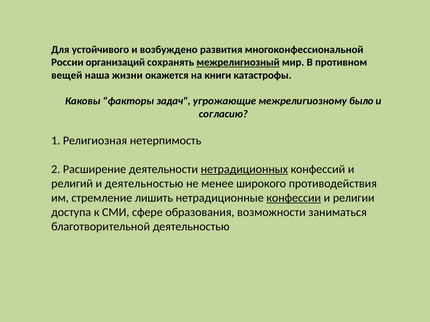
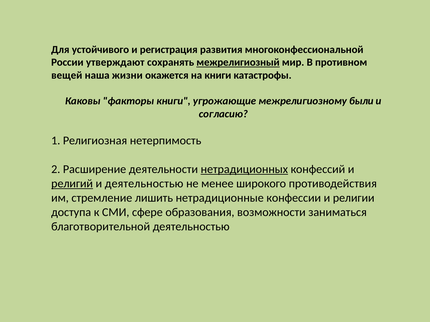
возбуждено: возбуждено -> регистрация (169, 50)
организаций: организаций -> утверждают (115, 63)
факторы задач: задач -> книги (173, 101)
было: было -> были (361, 101)
религий underline: none -> present (72, 184)
конфессии underline: present -> none (294, 198)
